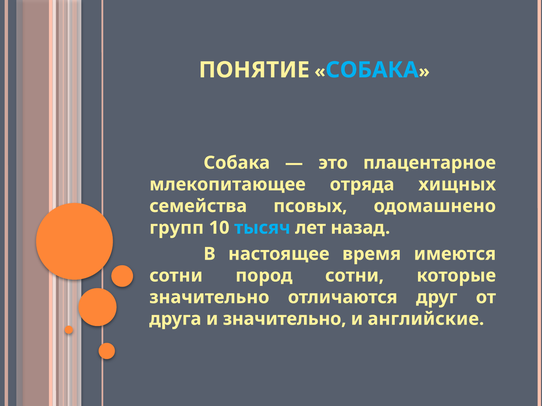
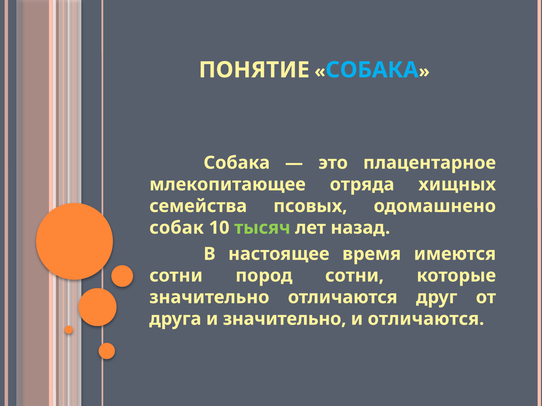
групп: групп -> собак (177, 228)
тысяч colour: light blue -> light green (262, 228)
и английские: английские -> отличаются (426, 319)
